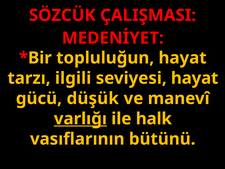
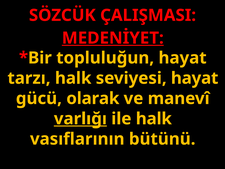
MEDENİYET underline: none -> present (113, 38)
ilgili: ilgili -> halk (73, 78)
düşük: düşük -> olarak (93, 98)
